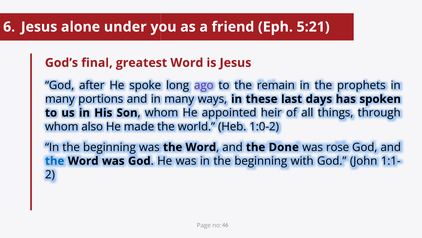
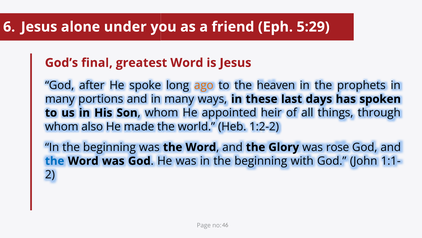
5:21: 5:21 -> 5:29 (313, 27)
ago colour: purple -> orange (204, 85)
remain: remain -> heaven (276, 85)
1:0-2: 1:0-2 -> 1:2-2 (264, 127)
Done: Done -> Glory (284, 147)
